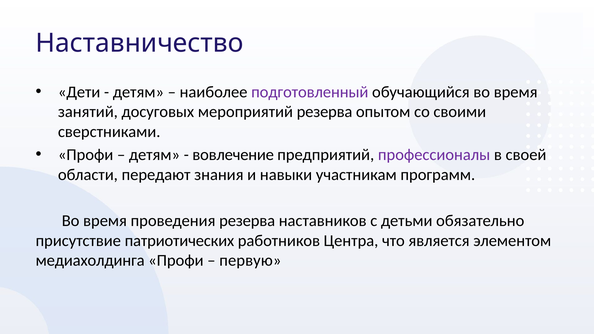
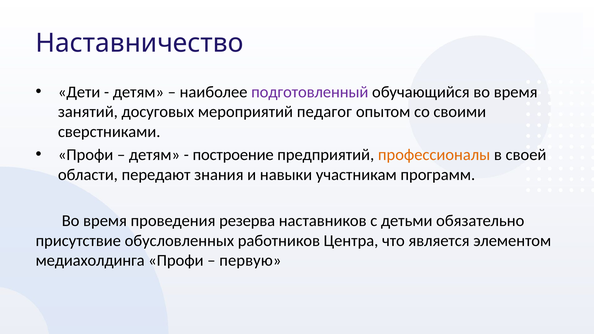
мероприятий резерва: резерва -> педагог (324, 112)
вовлечение: вовлечение -> построение (233, 155)
профессионалы colour: purple -> orange (434, 155)
патриотических: патриотических -> обусловленных (179, 241)
